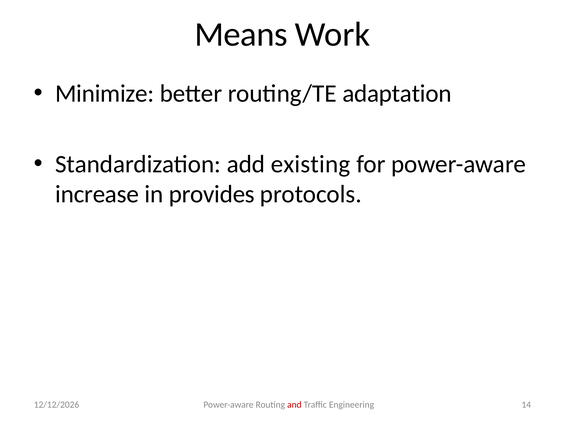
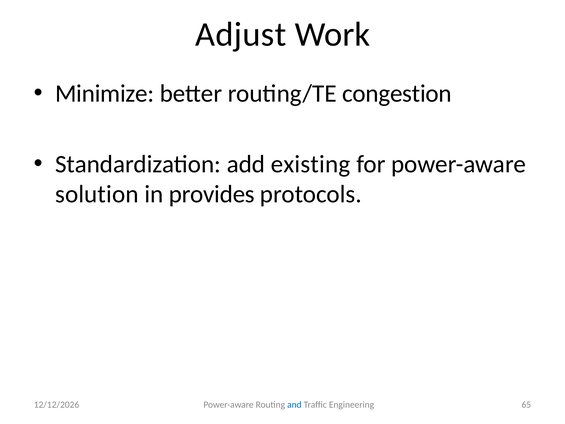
Means: Means -> Adjust (241, 34)
adaptation: adaptation -> congestion (397, 94)
increase: increase -> solution (97, 194)
and colour: red -> blue (294, 405)
14: 14 -> 65 (526, 405)
